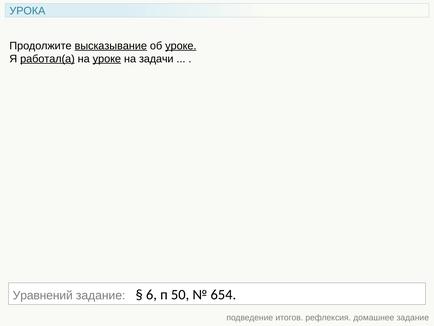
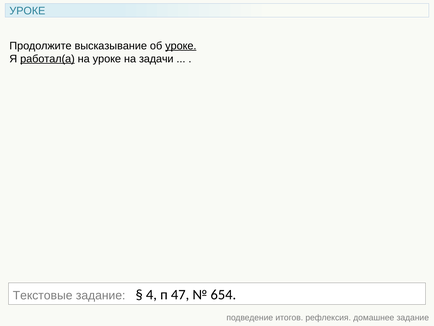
УРОКА: УРОКА -> УРОКЕ (27, 11)
высказывание underline: present -> none (111, 46)
уроке underline: present -> none (107, 59)
Уравнений: Уравнений -> Текстовые (43, 295)
6: 6 -> 4 (151, 294)
50: 50 -> 47 (180, 294)
